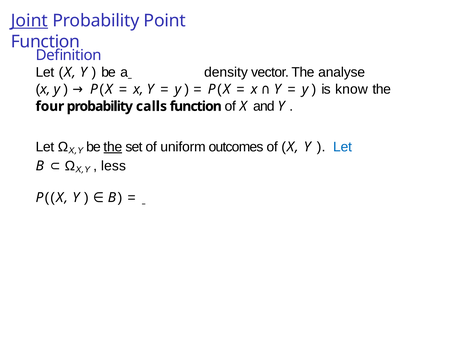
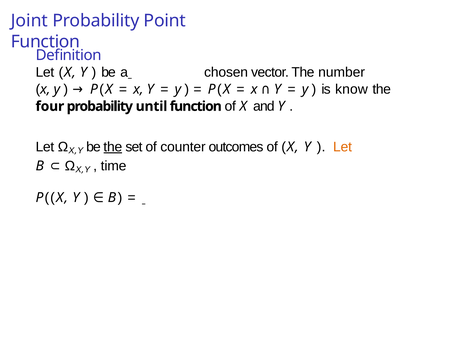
Joint underline: present -> none (29, 21)
density: density -> chosen (226, 72)
analyse: analyse -> number (342, 72)
calls: calls -> until (152, 106)
uniform: uniform -> counter (183, 147)
Let colour: blue -> orange (342, 147)
less: less -> time (114, 166)
